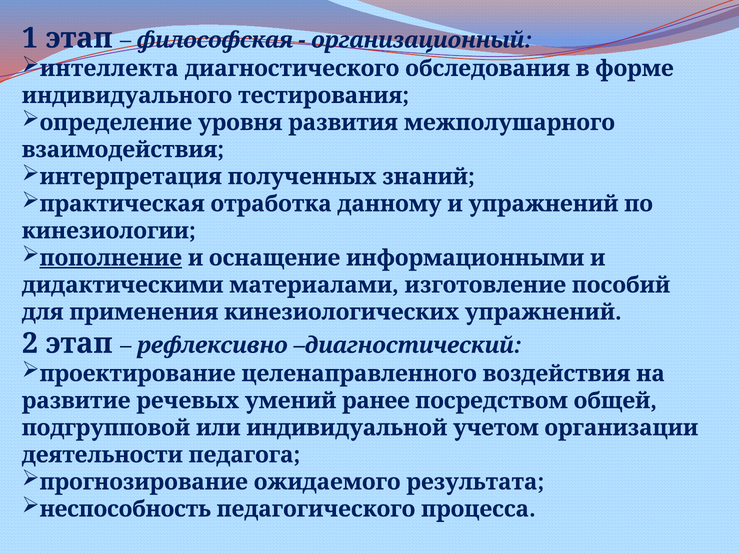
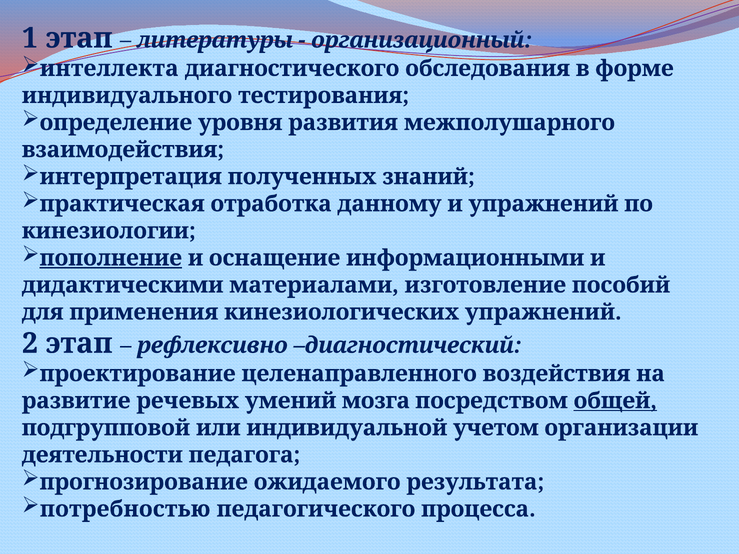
философская: философская -> литературы (215, 40)
ранее: ранее -> мозга (376, 401)
общей underline: none -> present (615, 401)
неспособность: неспособность -> потребностью (125, 509)
